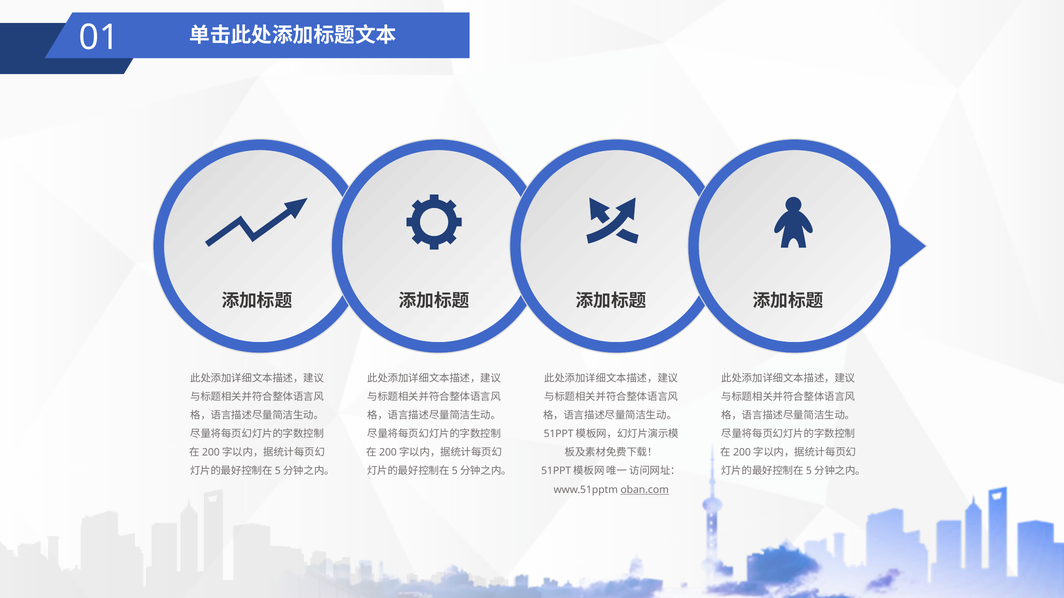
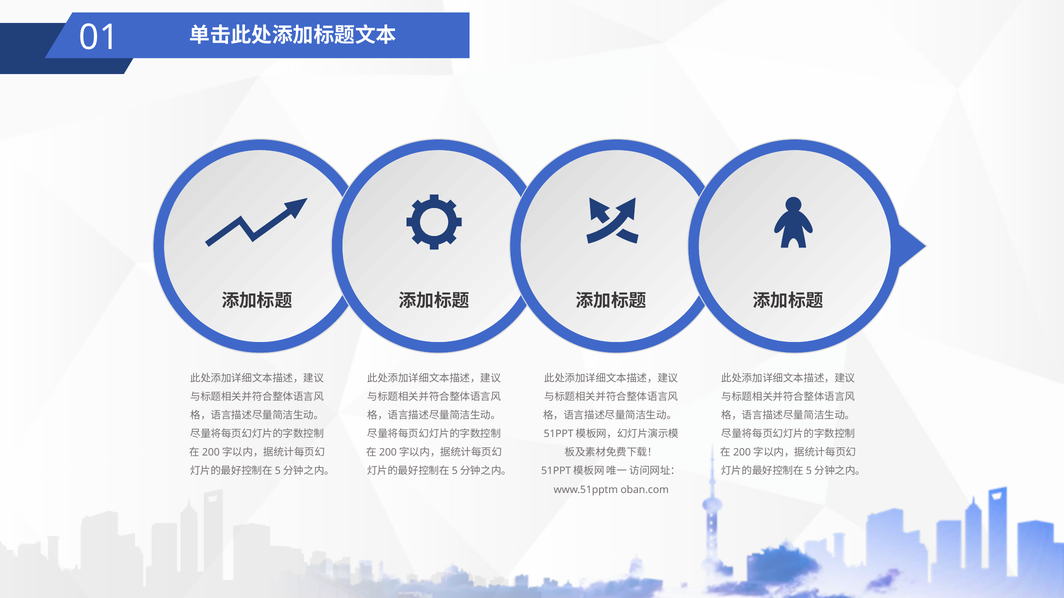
oban.com underline: present -> none (645, 490)
